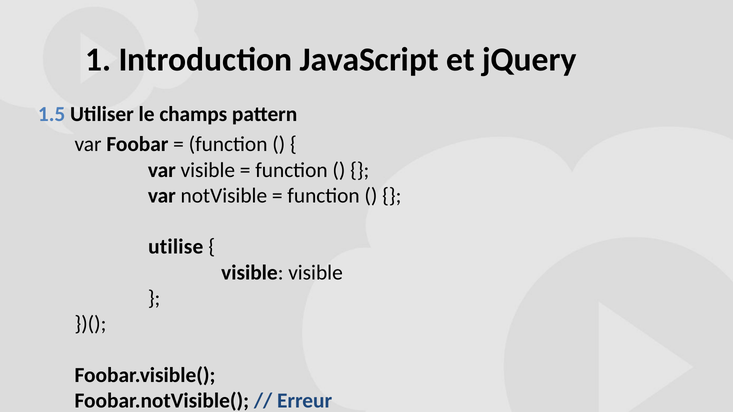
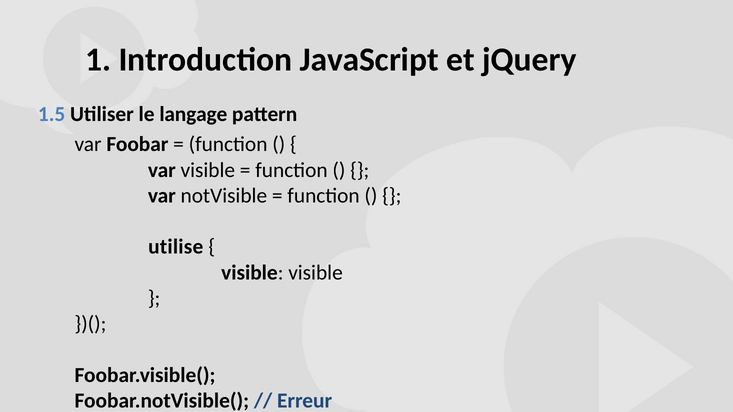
champs: champs -> langage (193, 114)
